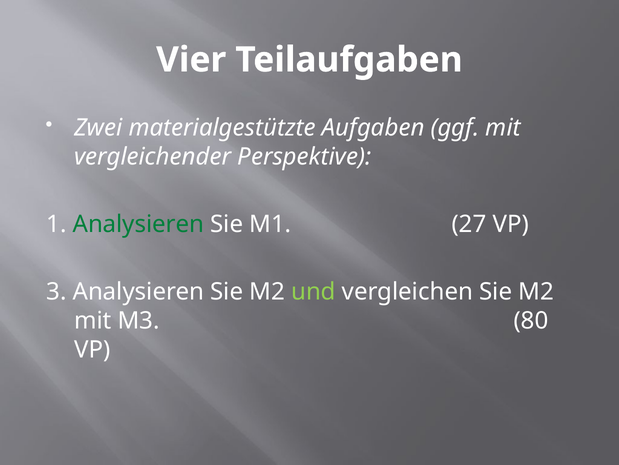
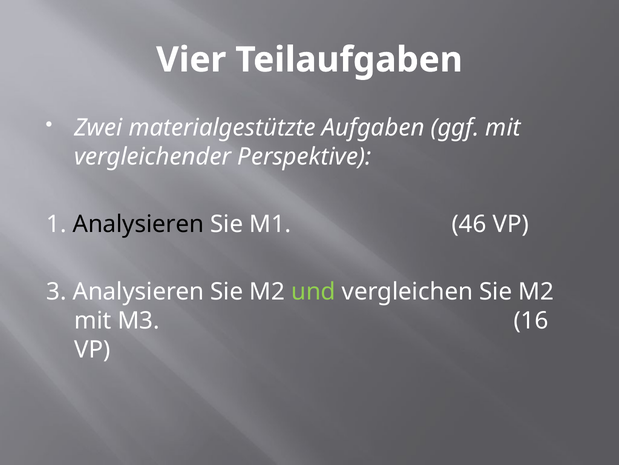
Analysieren colour: green -> black (138, 224)
27: 27 -> 46 (469, 224)
80: 80 -> 16 (531, 320)
